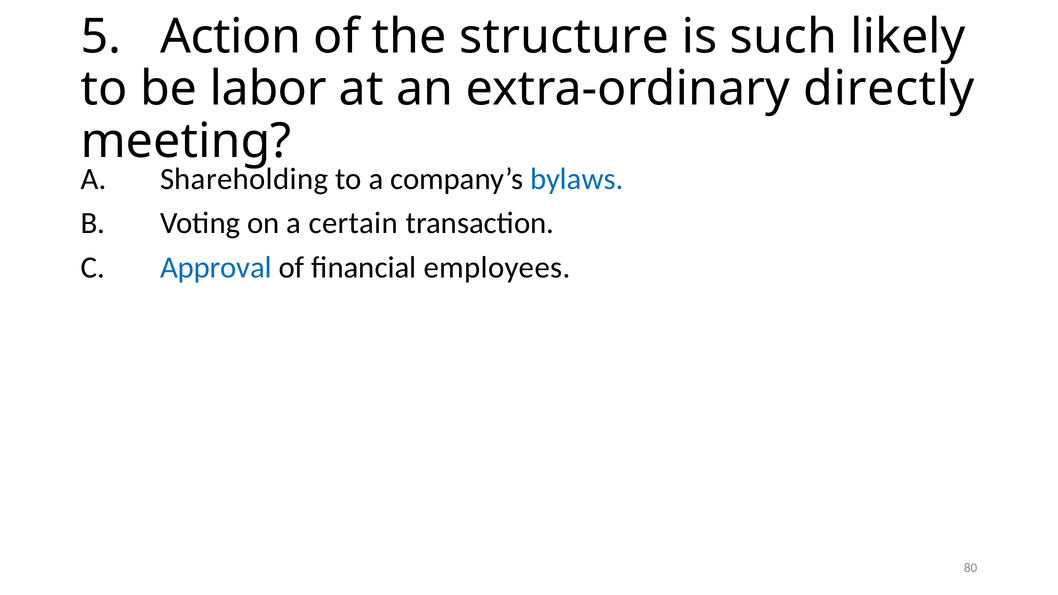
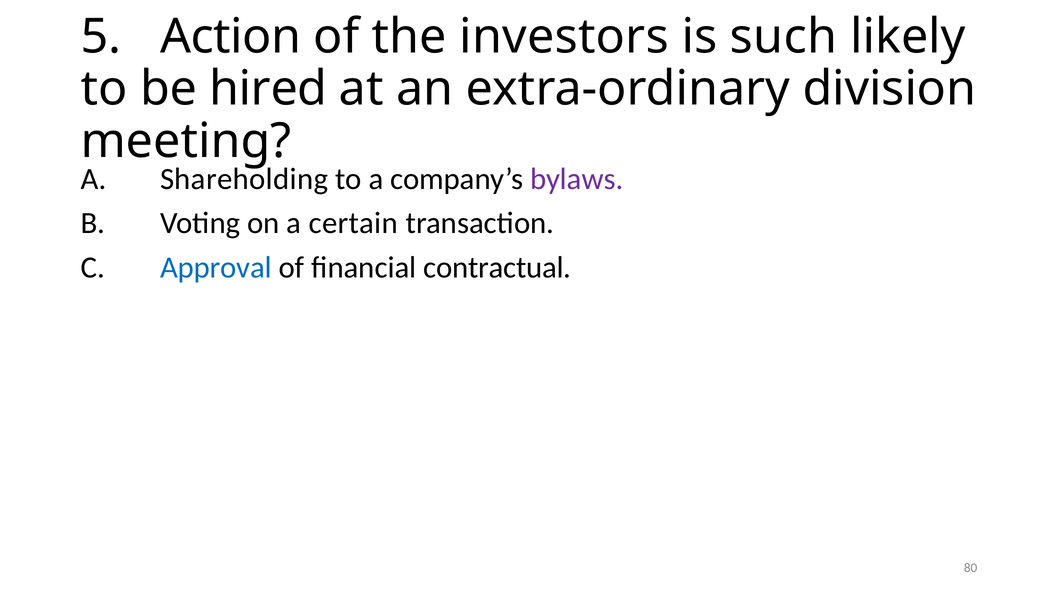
structure: structure -> investors (564, 37)
labor: labor -> hired (268, 89)
directly: directly -> division (889, 89)
bylaws colour: blue -> purple (577, 179)
employees: employees -> contractual (497, 268)
